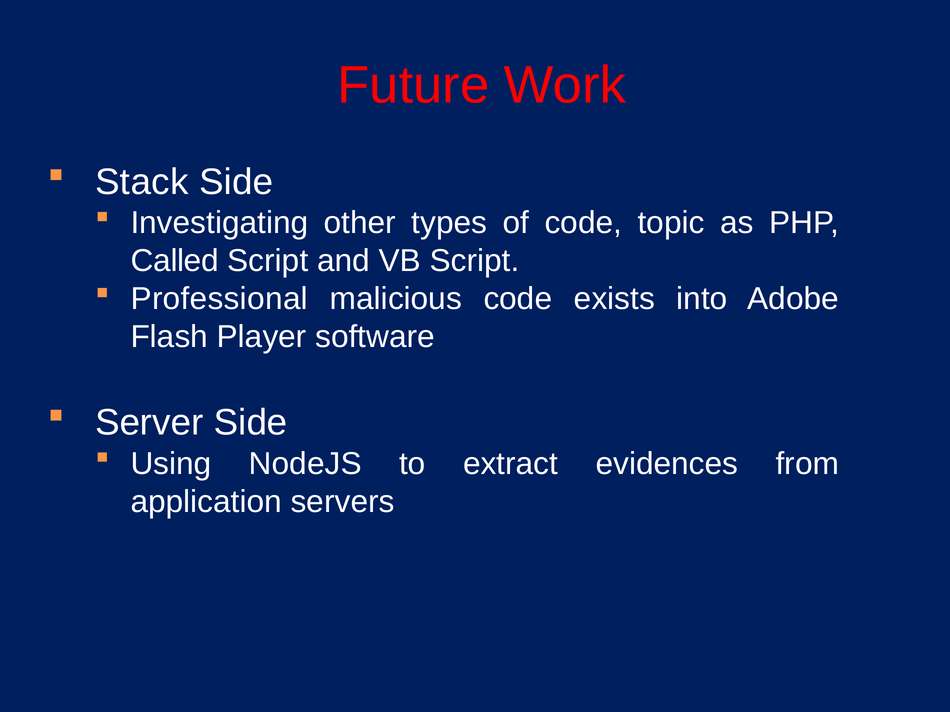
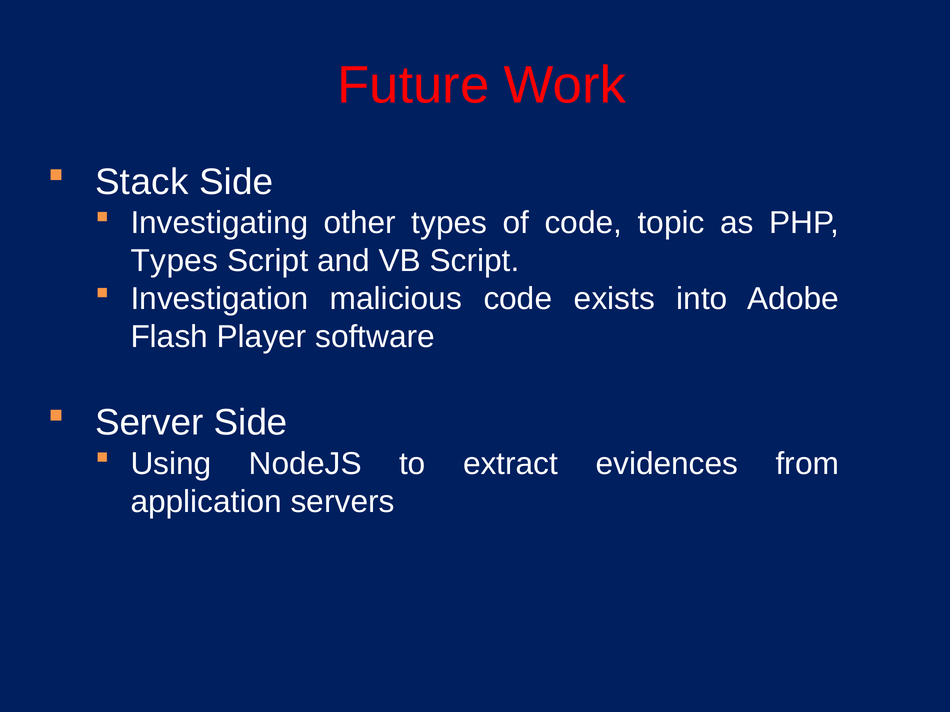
Called: Called -> Types (174, 261)
Professional: Professional -> Investigation (219, 299)
